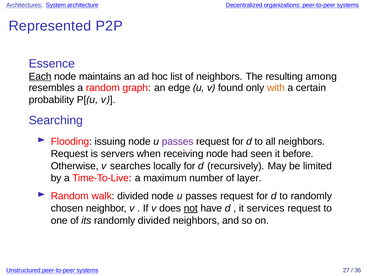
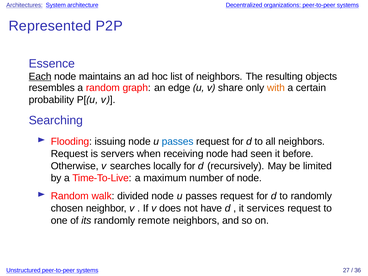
among: among -> objects (321, 77)
found: found -> share (231, 88)
passes colour: purple -> blue (178, 142)
of layer: layer -> node (249, 178)
not underline: present -> none (191, 208)
randomly divided: divided -> remote (154, 221)
